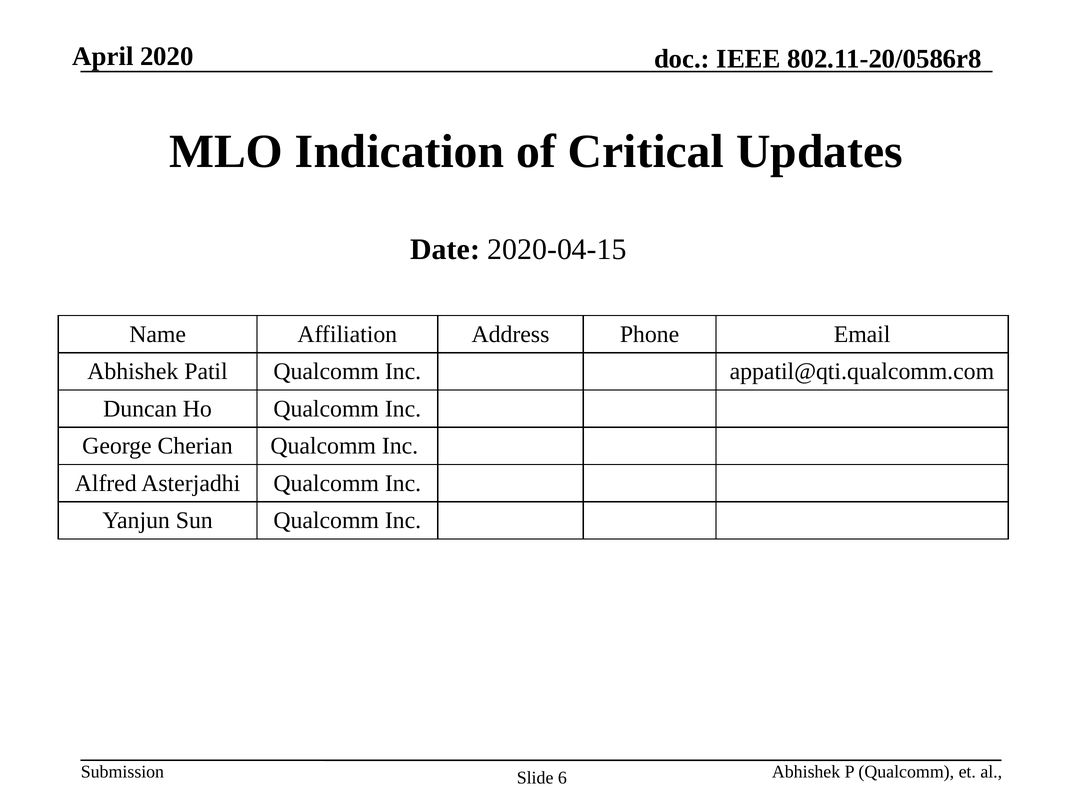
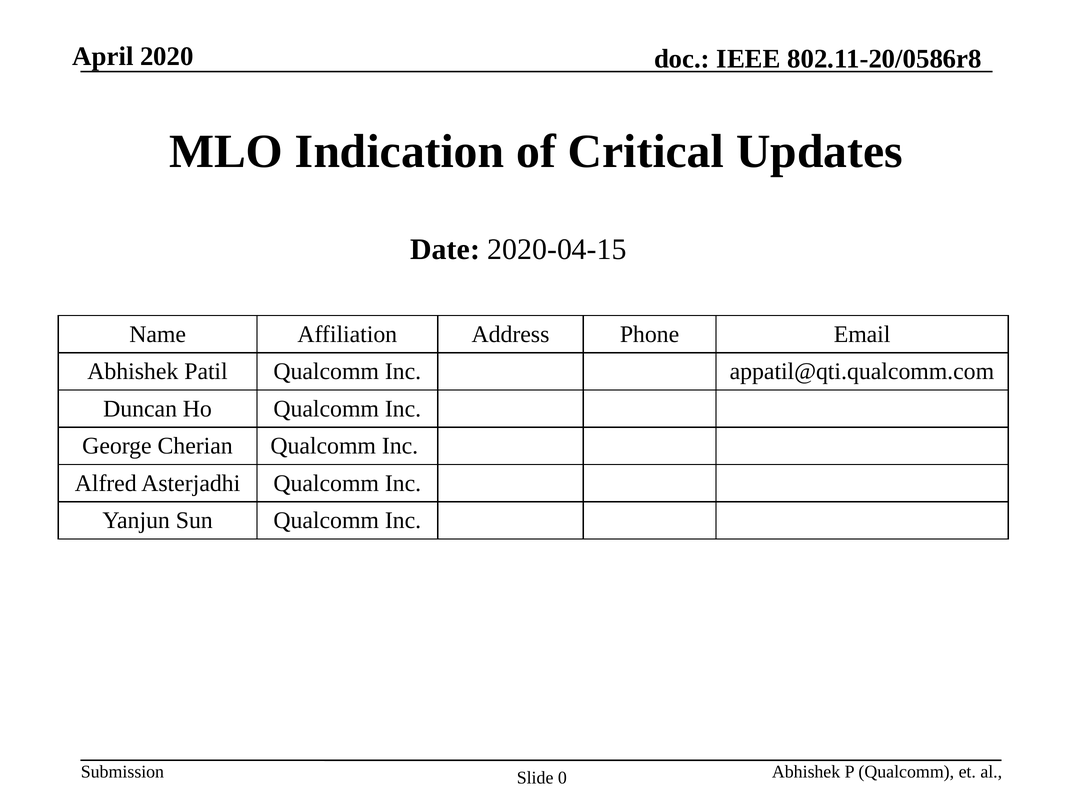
6: 6 -> 0 (562, 777)
